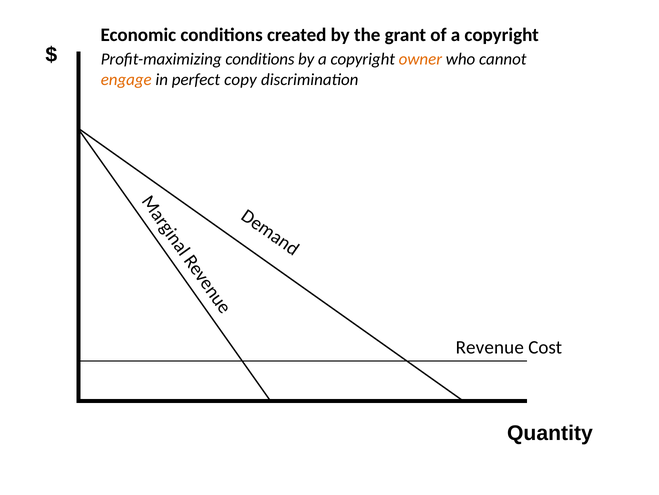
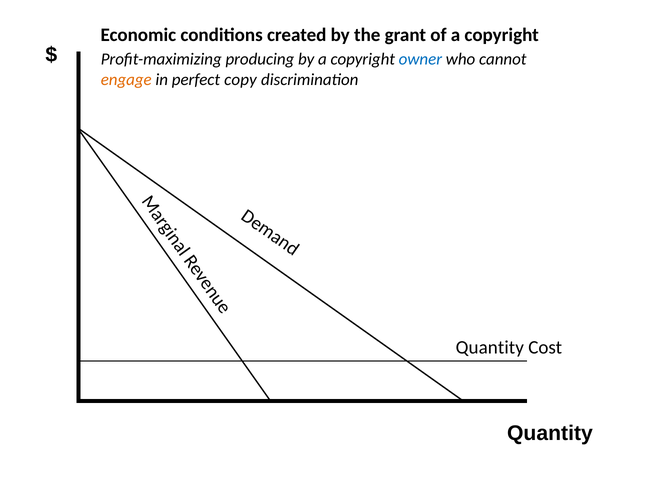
Profit-maximizing conditions: conditions -> producing (260, 59)
owner colour: orange -> blue (420, 59)
Revenue: Revenue -> Quantity (490, 347)
